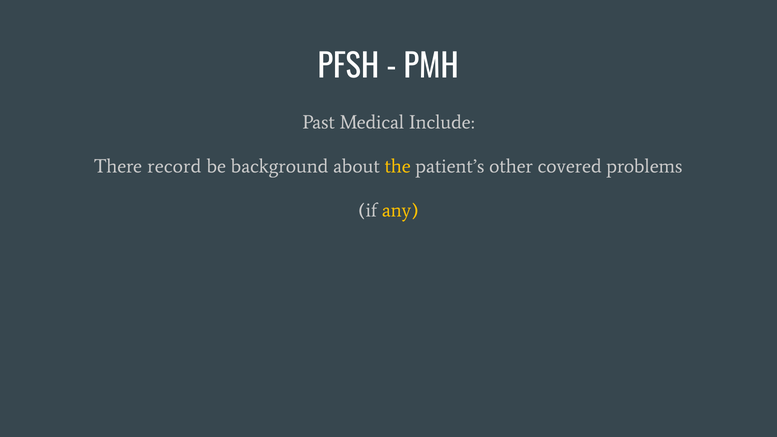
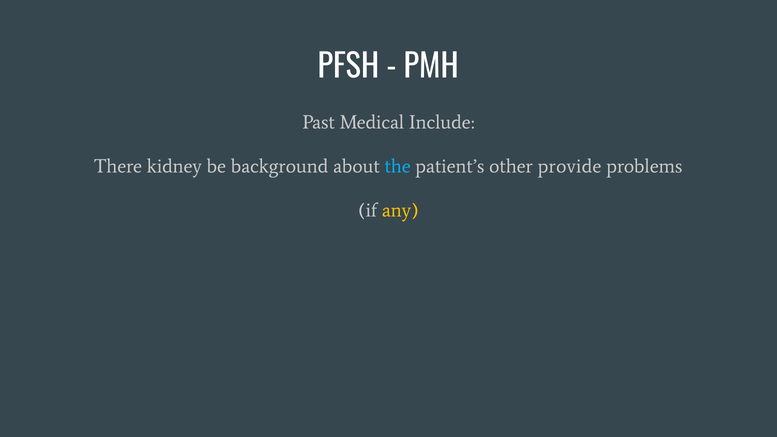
record: record -> kidney (174, 166)
the colour: yellow -> light blue (398, 166)
covered: covered -> provide (570, 166)
